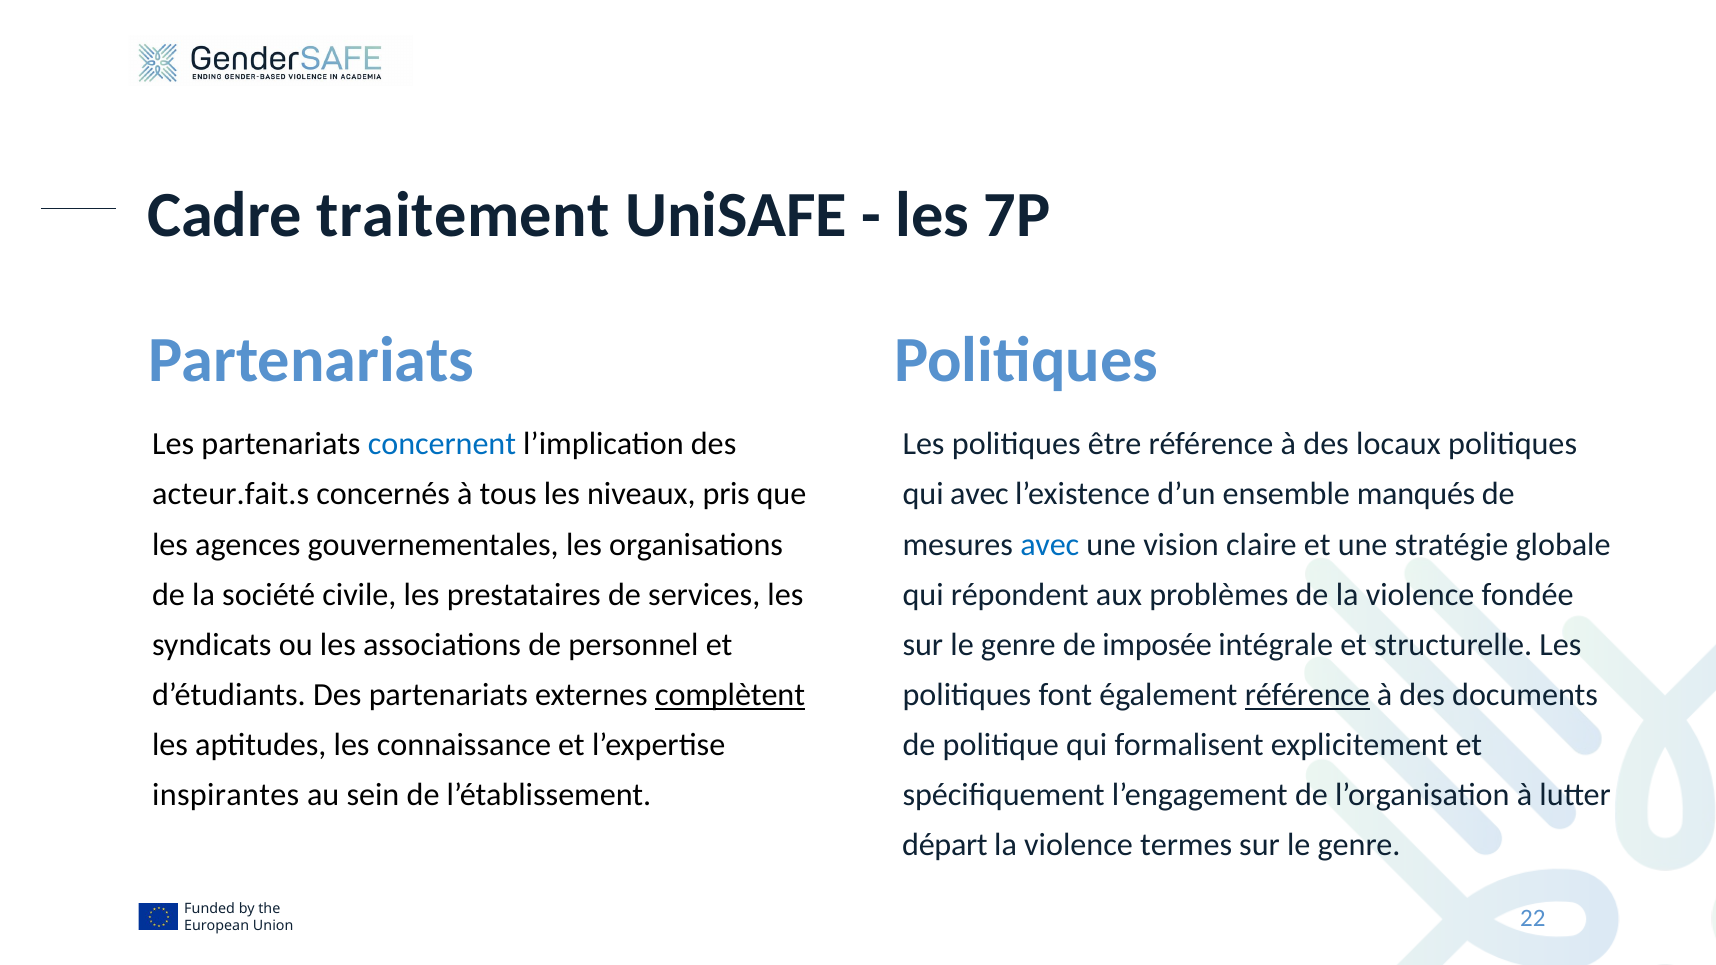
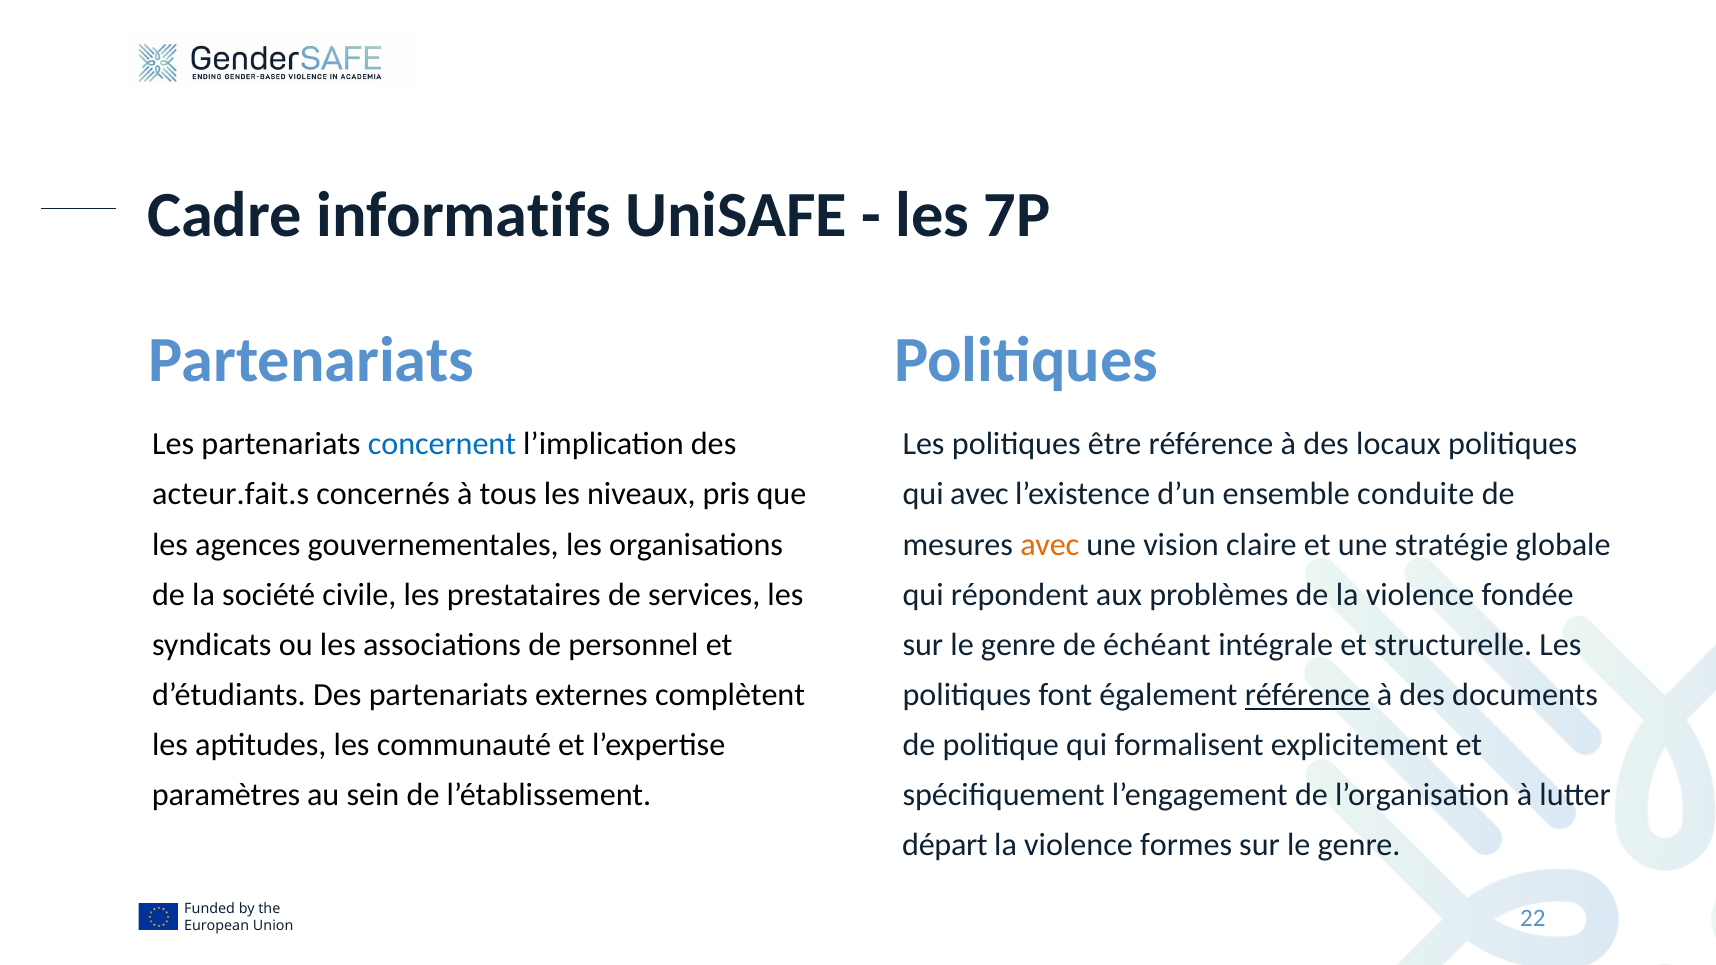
traitement: traitement -> informatifs (464, 215)
manqués: manqués -> conduite (1416, 494)
avec colour: blue -> orange (1050, 545)
imposée: imposée -> échéant (1157, 645)
complètent underline: present -> none (730, 695)
connaissance: connaissance -> communauté (464, 745)
inspirantes: inspirantes -> paramètres (226, 795)
termes: termes -> formes (1186, 846)
